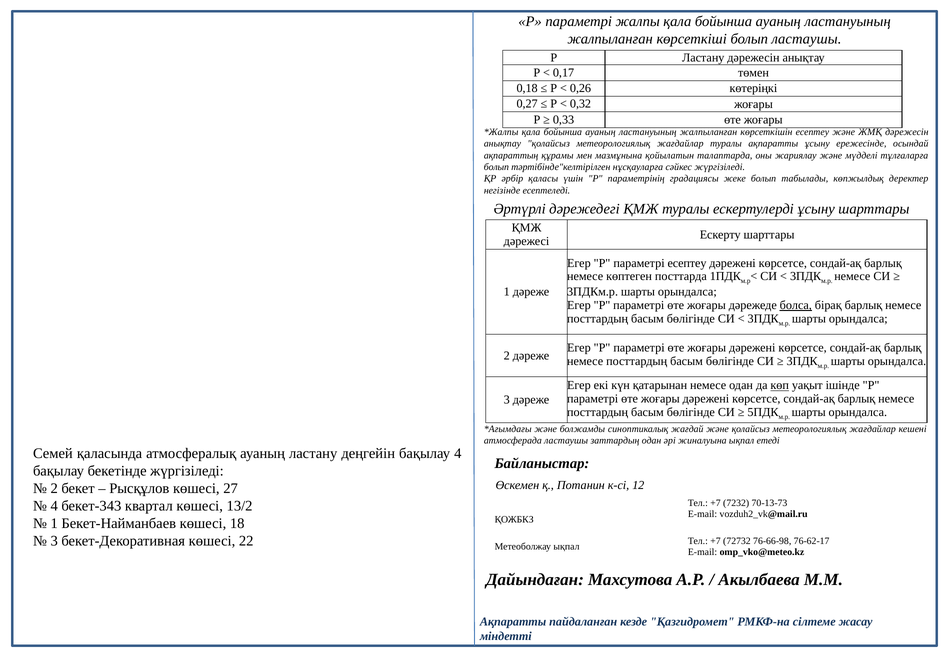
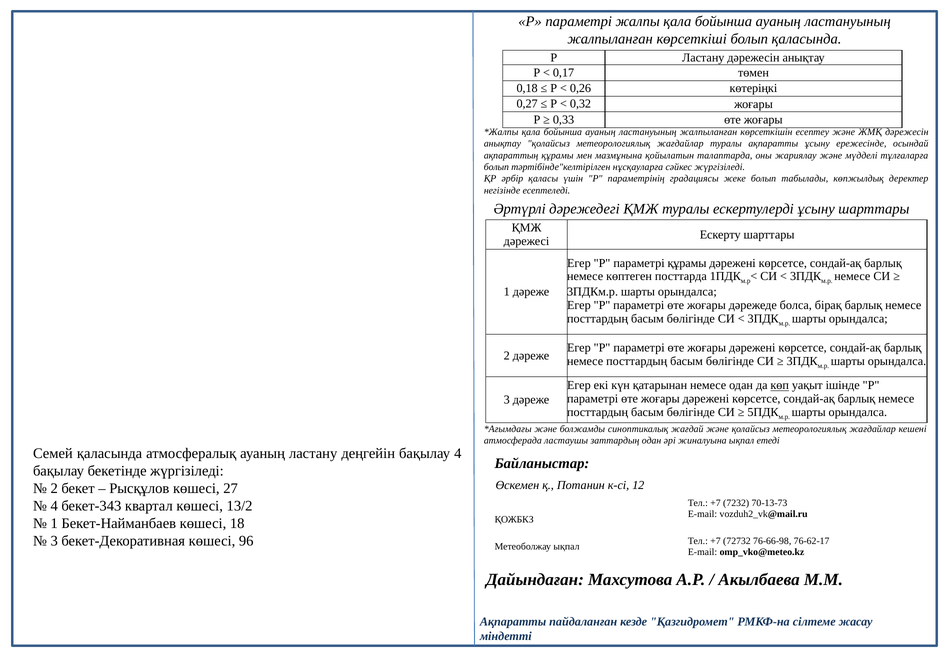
болып ластаушы: ластаушы -> қаласында (807, 39)
параметрі есептеу: есептеу -> құрамы (687, 263)
болса underline: present -> none (796, 305)
22: 22 -> 96 (246, 541)
